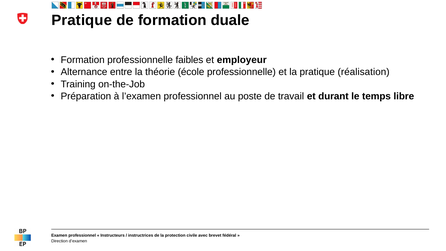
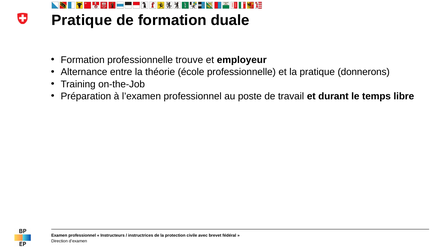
faibles: faibles -> trouve (189, 60)
réalisation: réalisation -> donnerons (364, 72)
